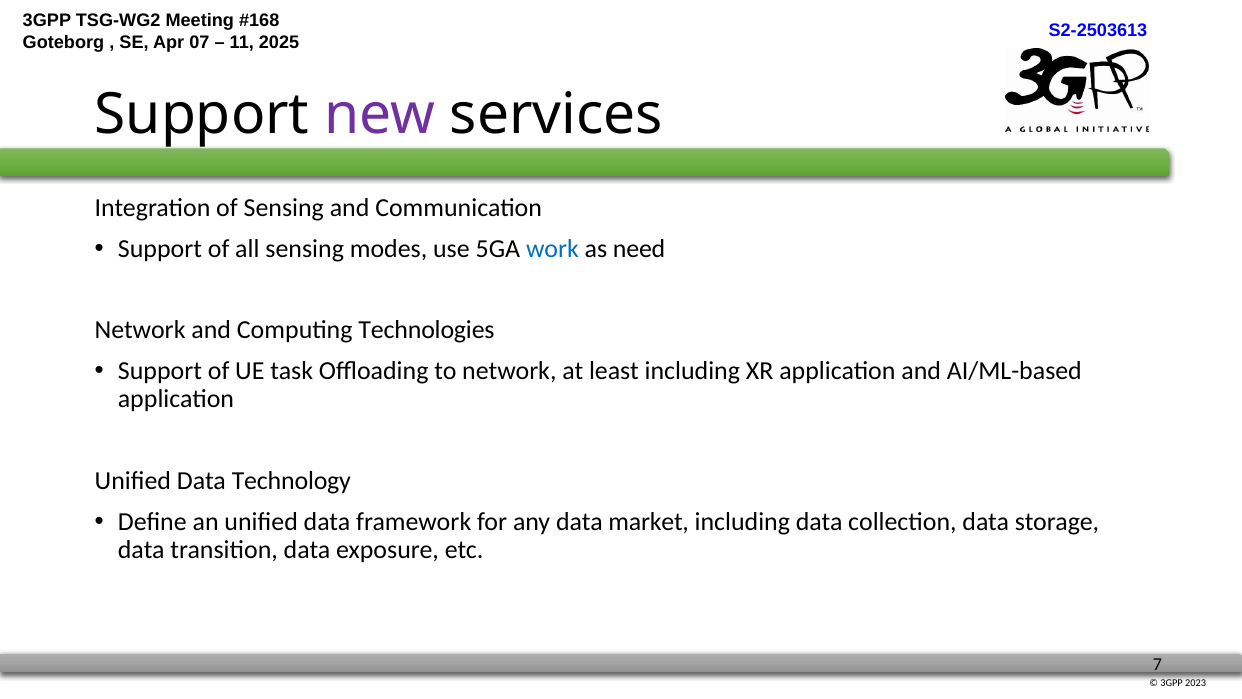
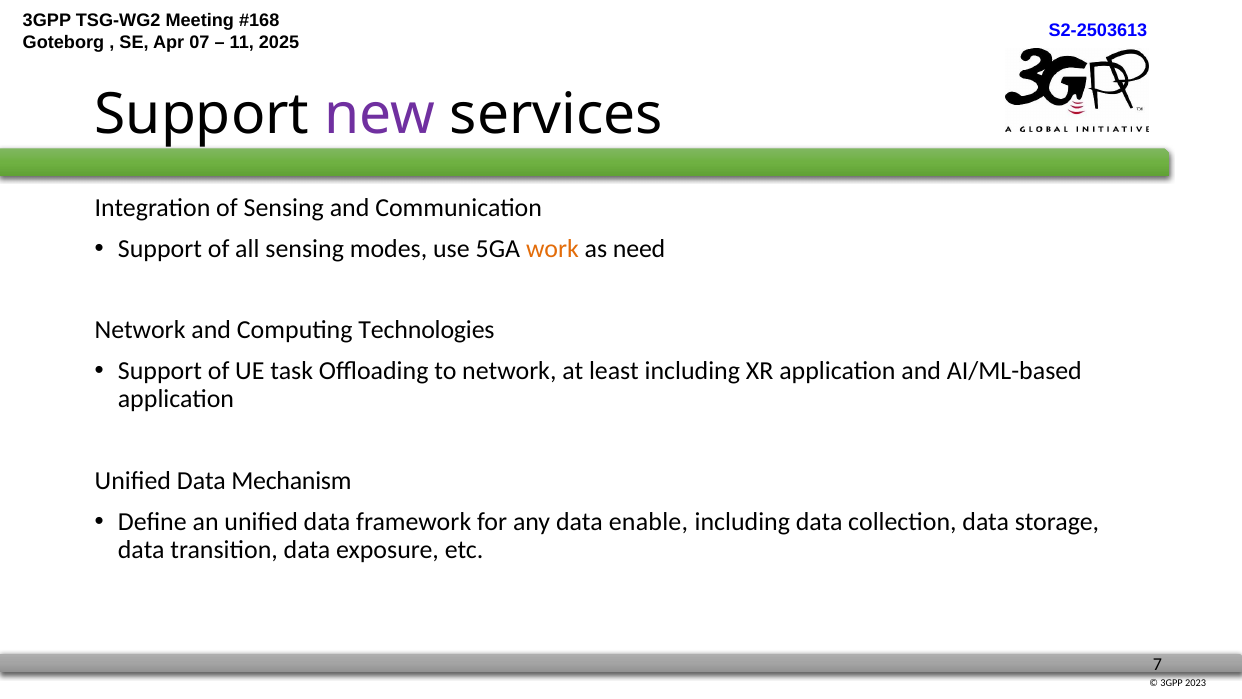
work colour: blue -> orange (552, 248)
Technology: Technology -> Mechanism (291, 481)
market: market -> enable (648, 522)
